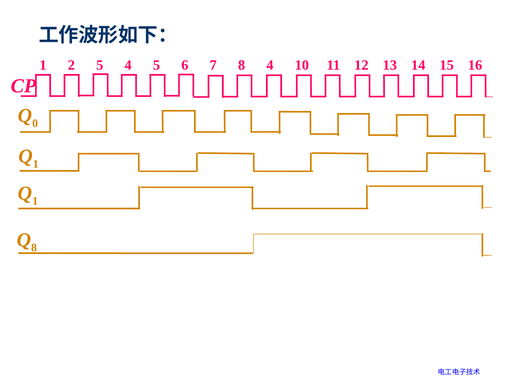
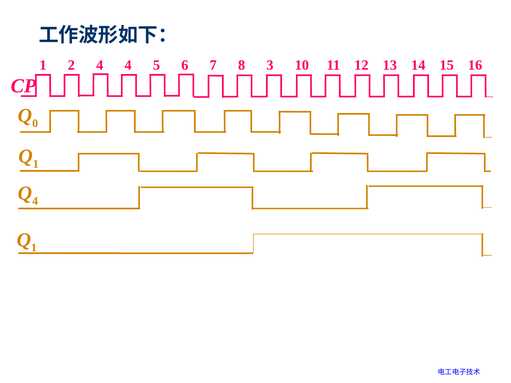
2 5: 5 -> 4 (100, 65)
8 4: 4 -> 3 (270, 65)
1: 1 -> 4 (35, 201)
8: 8 -> 1 (34, 248)
